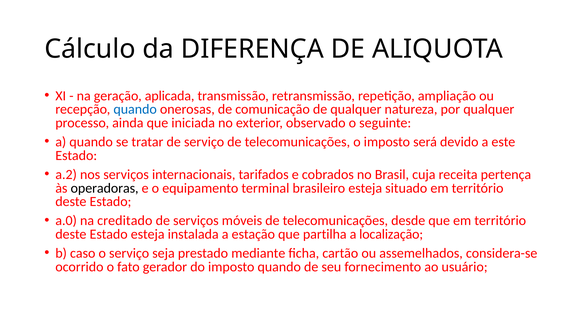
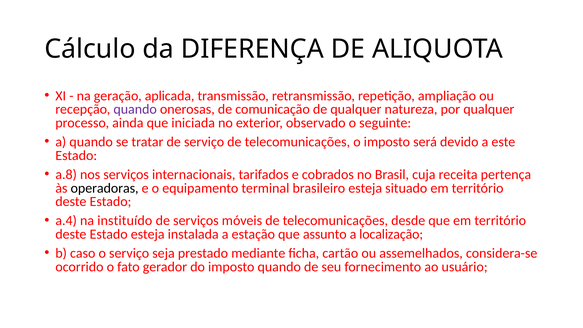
quando colour: blue -> purple (135, 109)
a.2: a.2 -> a.8 (66, 174)
a.0: a.0 -> a.4 (66, 221)
creditado: creditado -> instituído (125, 221)
partilha: partilha -> assunto (325, 234)
